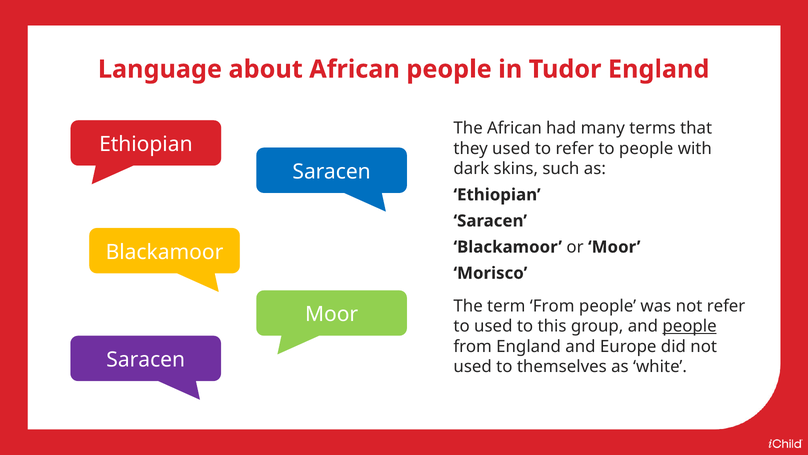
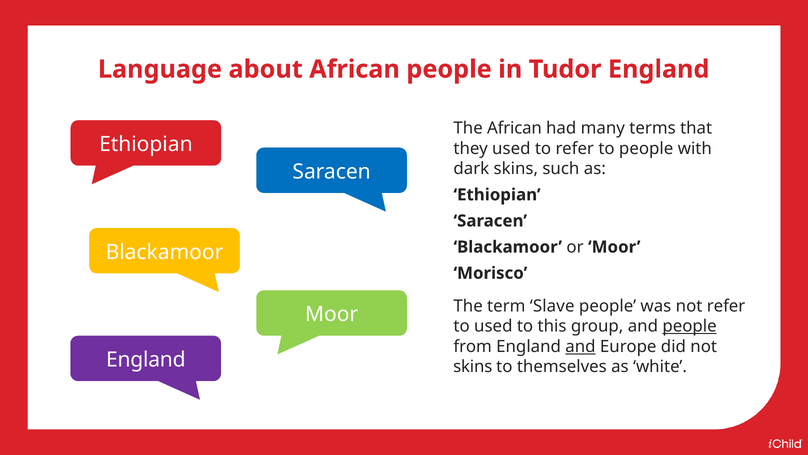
term From: From -> Slave (552, 306)
and underline: none -> present (580, 346)
Saracen: Saracen -> England (146, 359)
used: used -> skins (473, 366)
